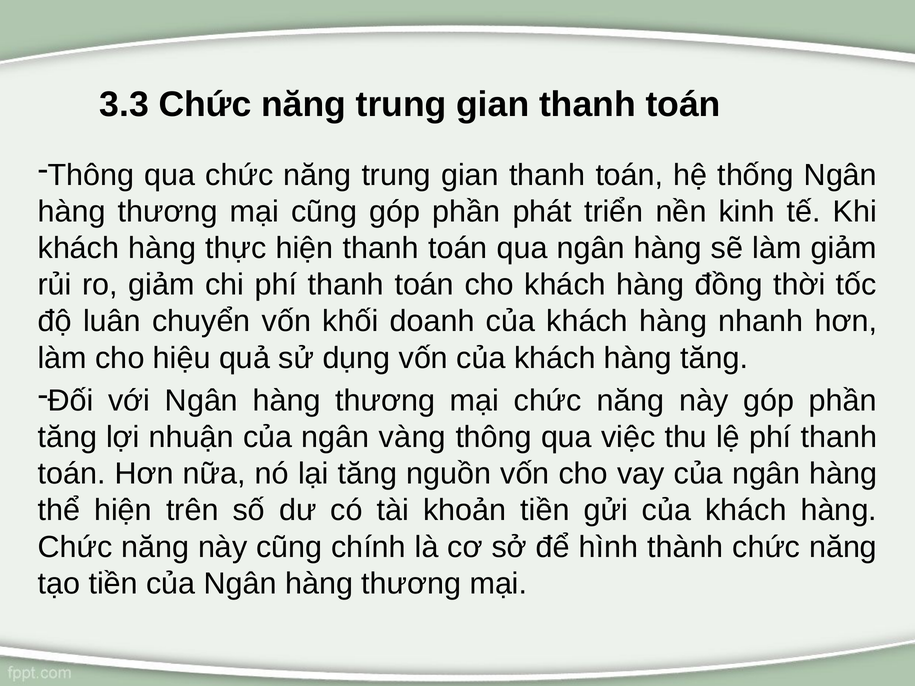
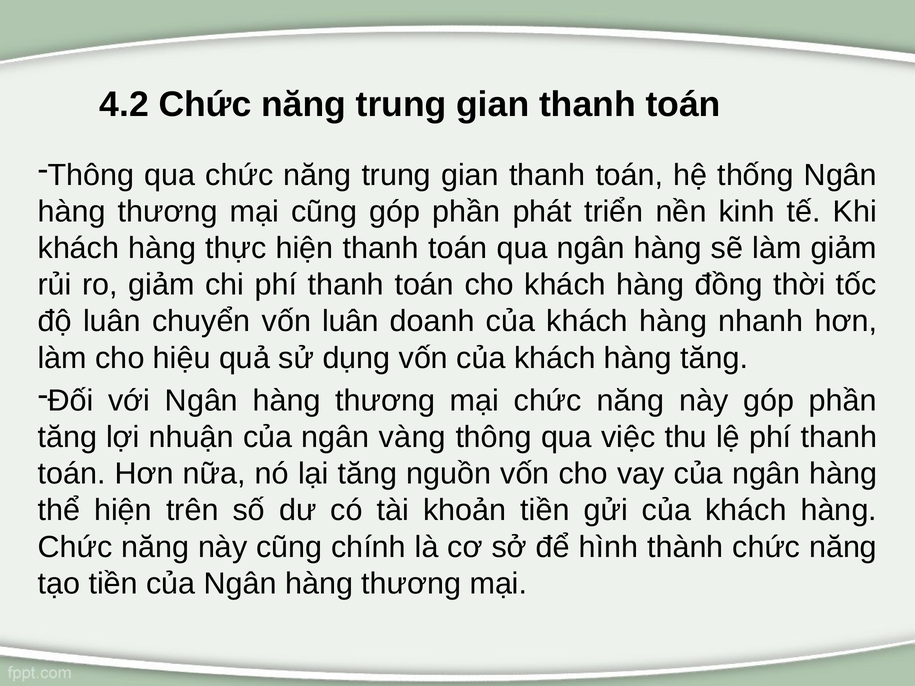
3.3: 3.3 -> 4.2 (124, 105)
vốn khối: khối -> luân (351, 322)
